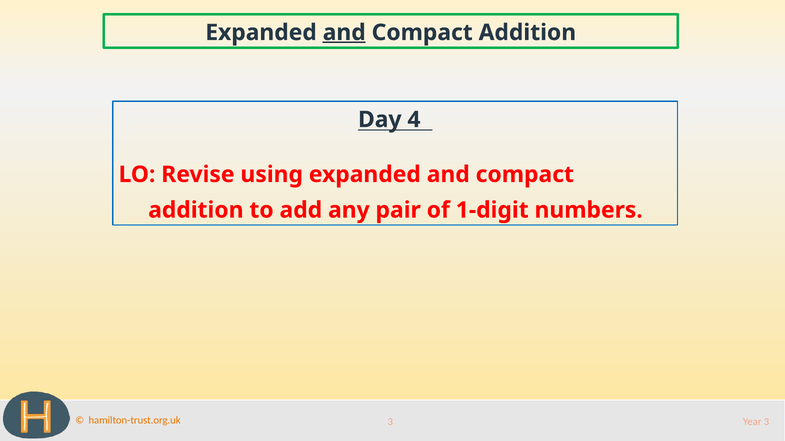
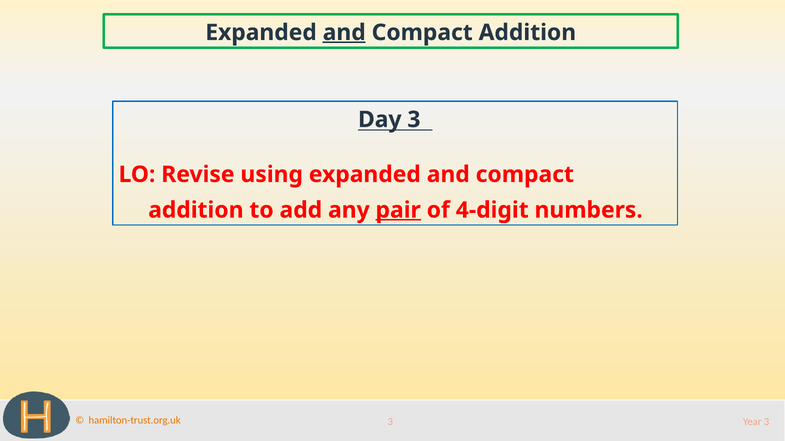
Day 4: 4 -> 3 (414, 120)
pair underline: none -> present (398, 210)
1-digit: 1-digit -> 4-digit (492, 210)
